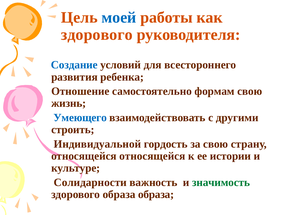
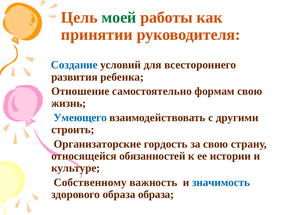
моей colour: blue -> green (119, 17)
здорового: здорового -> принятии (97, 35)
Индивидуальной: Индивидуальной -> Организаторские (97, 144)
относящейся относящейся: относящейся -> обязанностей (152, 156)
Солидарности: Солидарности -> Собственному (90, 182)
значимость colour: green -> blue (221, 182)
